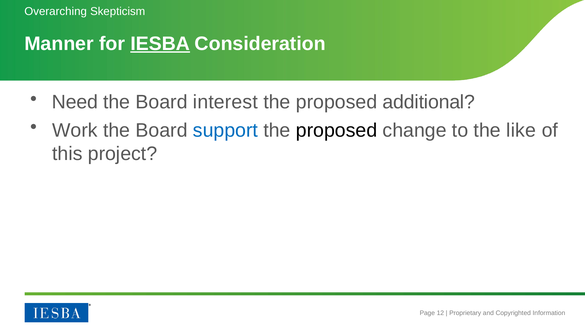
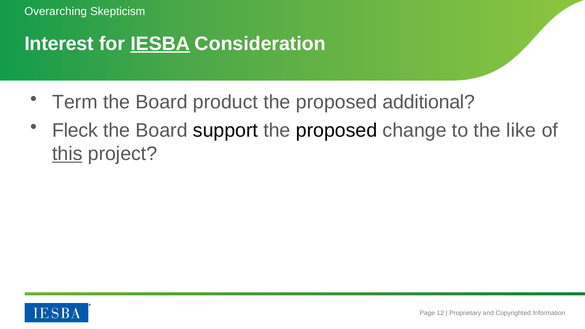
Manner: Manner -> Interest (59, 44)
Need: Need -> Term (75, 102)
interest: interest -> product (225, 102)
Work: Work -> Fleck (75, 130)
support colour: blue -> black (225, 130)
this underline: none -> present (67, 154)
